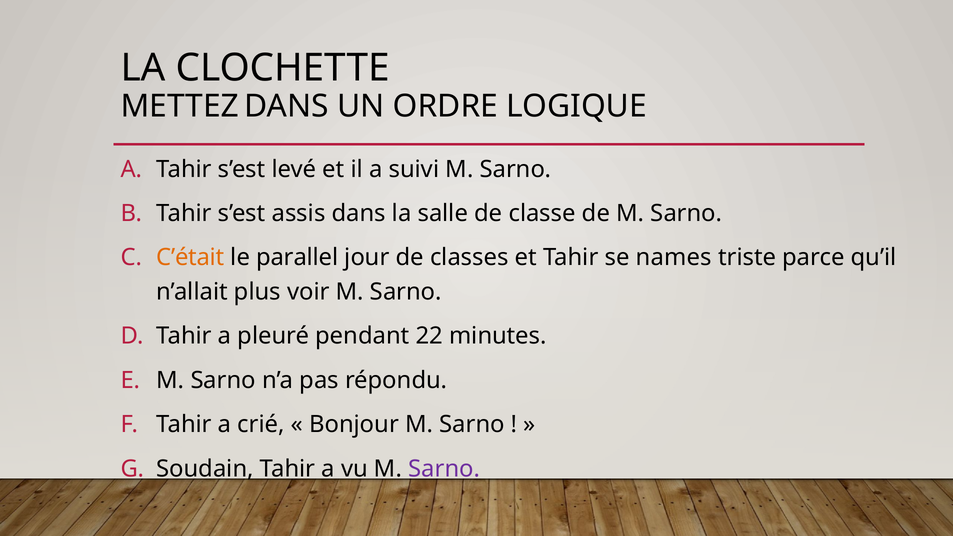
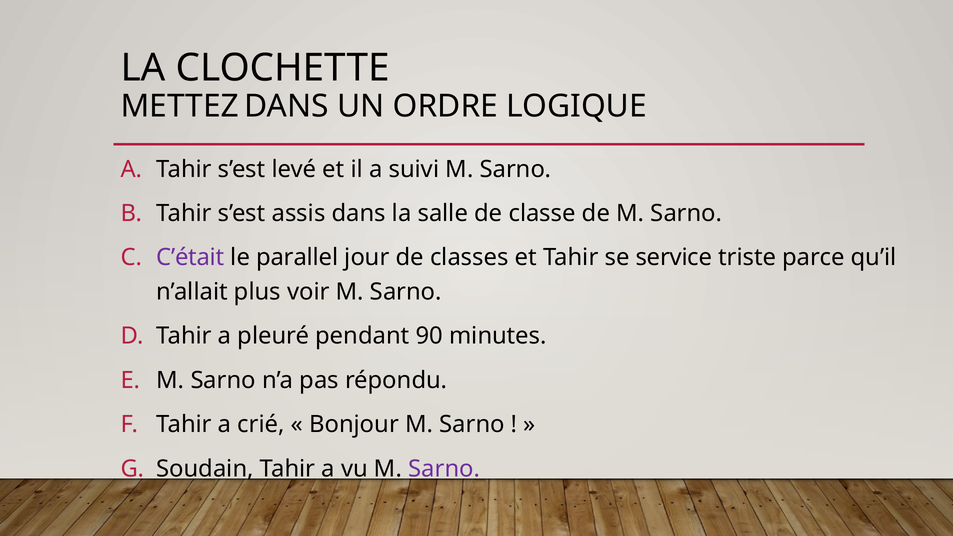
C’était colour: orange -> purple (190, 258)
names: names -> service (674, 258)
22: 22 -> 90 (429, 336)
